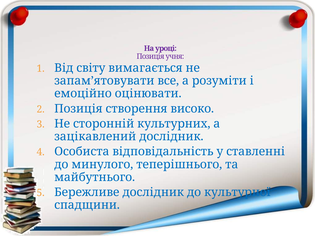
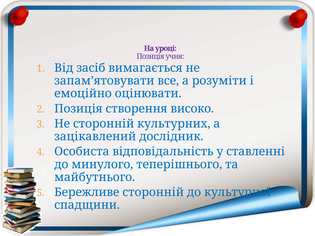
світу: світу -> засіб (91, 68)
Бережливе дослідник: дослідник -> сторонній (153, 192)
